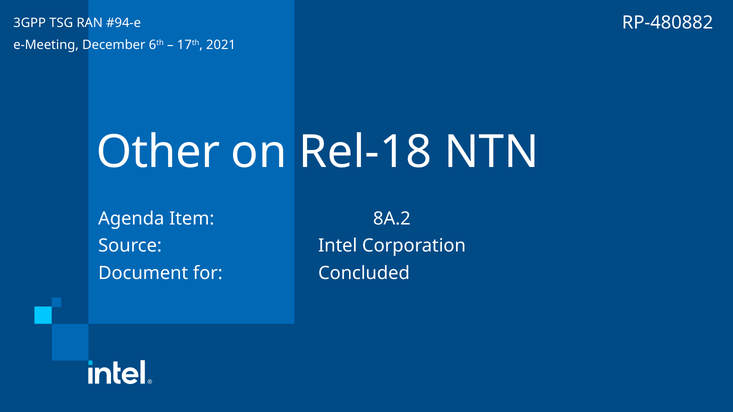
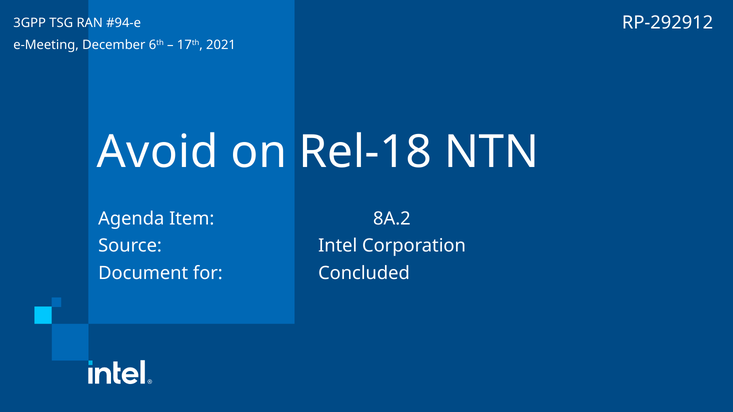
RP-480882: RP-480882 -> RP-292912 (668, 23)
Other: Other -> Avoid (158, 152)
